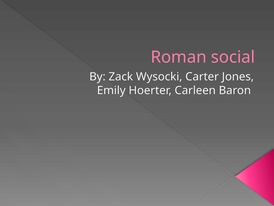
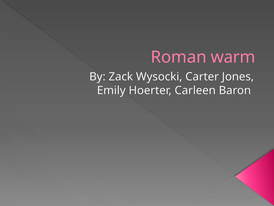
social: social -> warm (233, 57)
